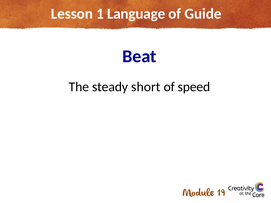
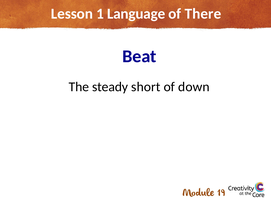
Guide: Guide -> There (203, 14)
speed: speed -> down (194, 87)
